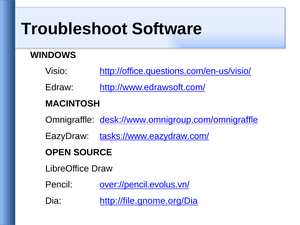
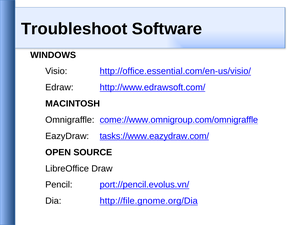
http://office.questions.com/en-us/visio/: http://office.questions.com/en-us/visio/ -> http://office.essential.com/en-us/visio/ (175, 71)
desk://www.omnigroup.com/omnigraffle: desk://www.omnigroup.com/omnigraffle -> come://www.omnigroup.com/omnigraffle (179, 120)
over://pencil.evolus.vn/: over://pencil.evolus.vn/ -> port://pencil.evolus.vn/ (144, 185)
